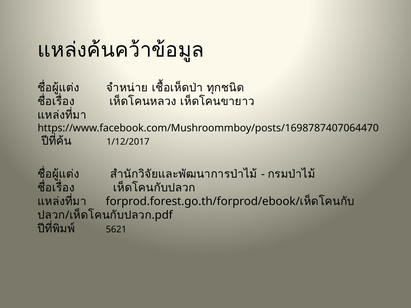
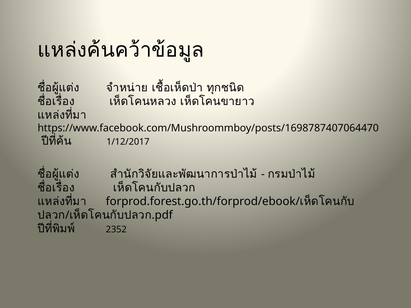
5621: 5621 -> 2352 (116, 230)
